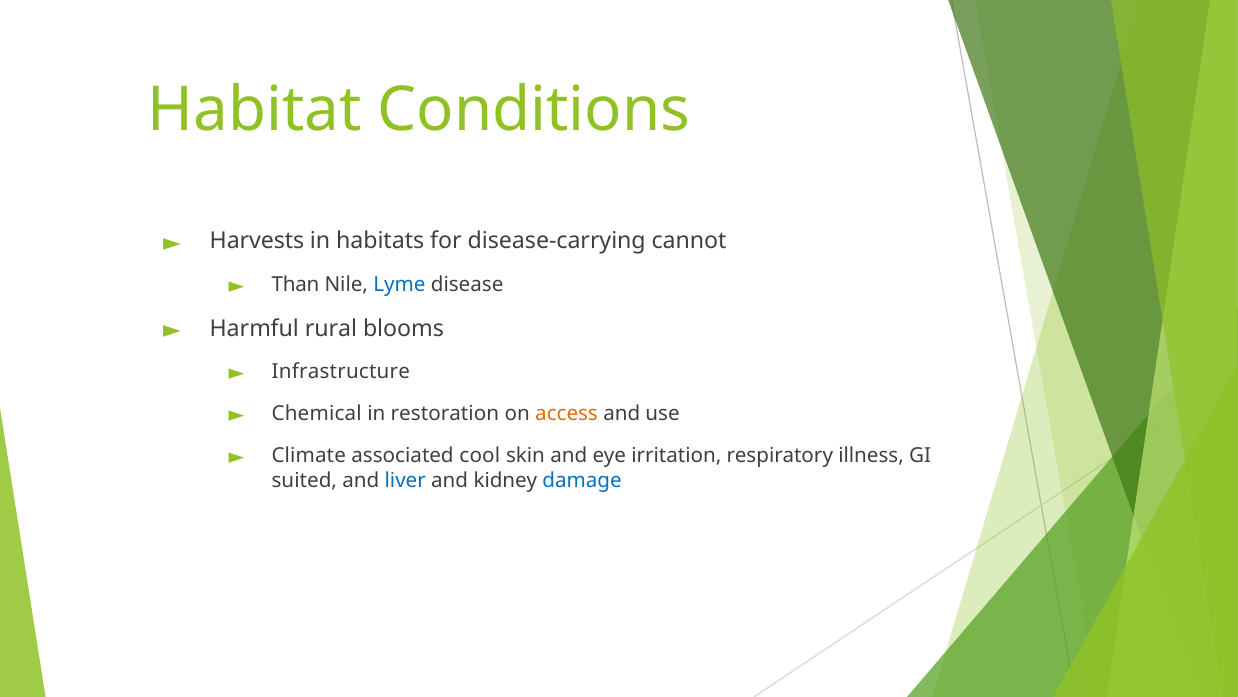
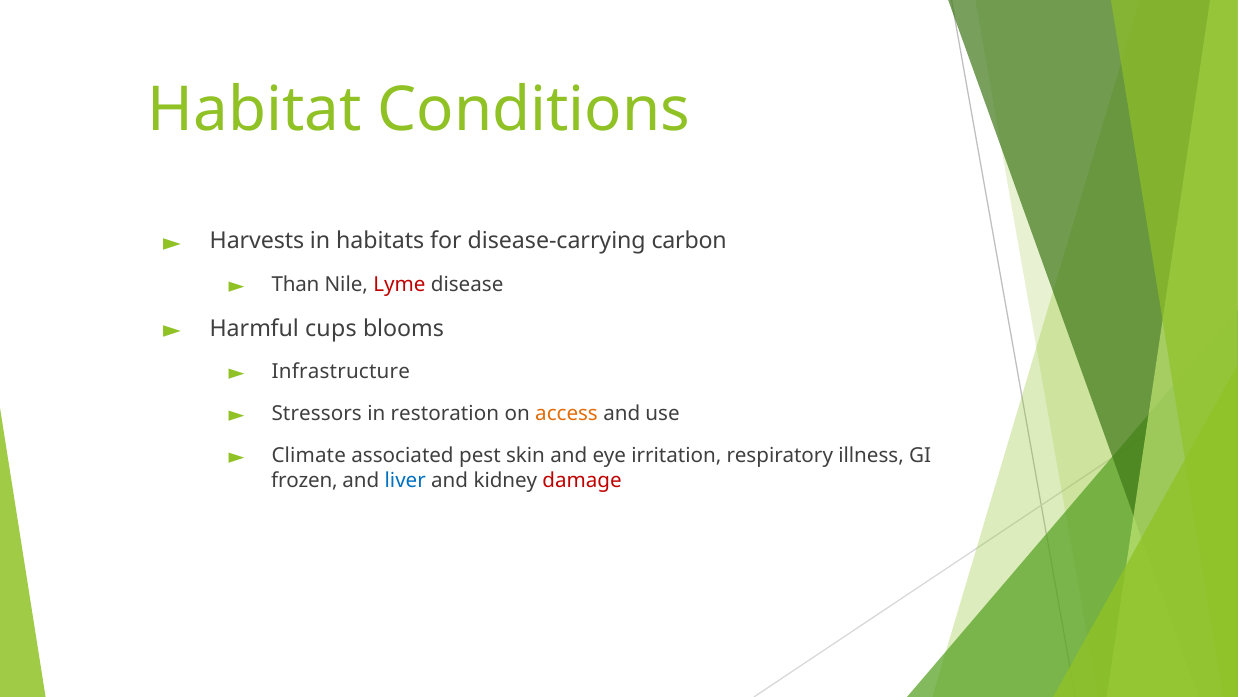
cannot: cannot -> carbon (689, 241)
Lyme colour: blue -> red (399, 284)
rural: rural -> cups (331, 328)
Chemical: Chemical -> Stressors (317, 413)
cool: cool -> pest (480, 455)
suited: suited -> frozen (304, 480)
damage colour: blue -> red (582, 480)
